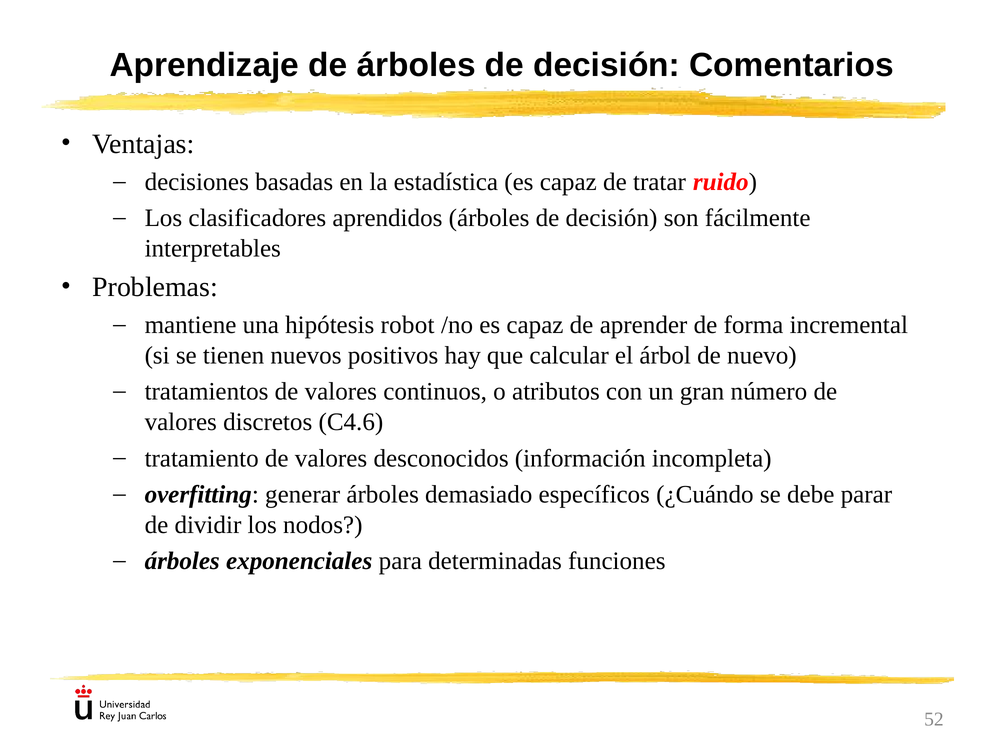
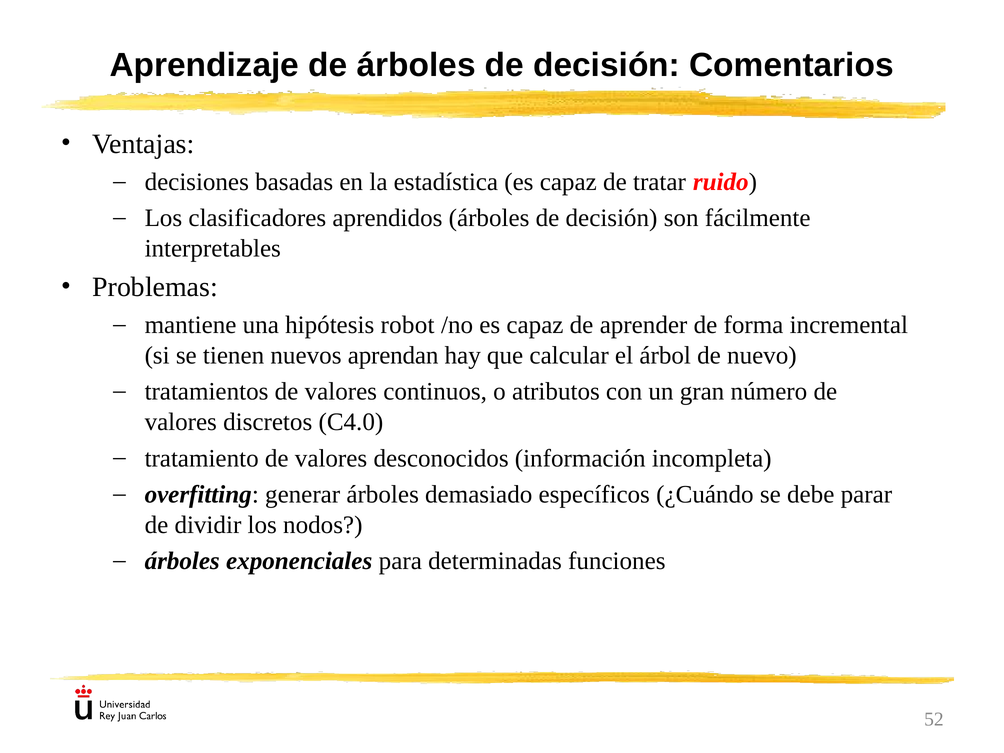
positivos: positivos -> aprendan (393, 355)
C4.6: C4.6 -> C4.0 (351, 422)
